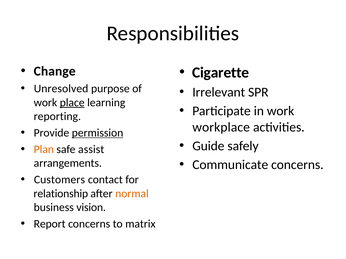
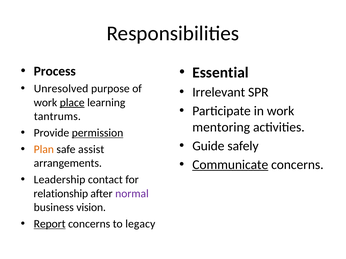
Change: Change -> Process (55, 71)
Cigarette: Cigarette -> Essential (221, 73)
reporting: reporting -> tantrums (57, 117)
workplace: workplace -> mentoring (221, 127)
Communicate underline: none -> present (230, 165)
Customers: Customers -> Leadership (60, 180)
normal colour: orange -> purple (132, 194)
Report underline: none -> present (50, 224)
matrix: matrix -> legacy (140, 224)
